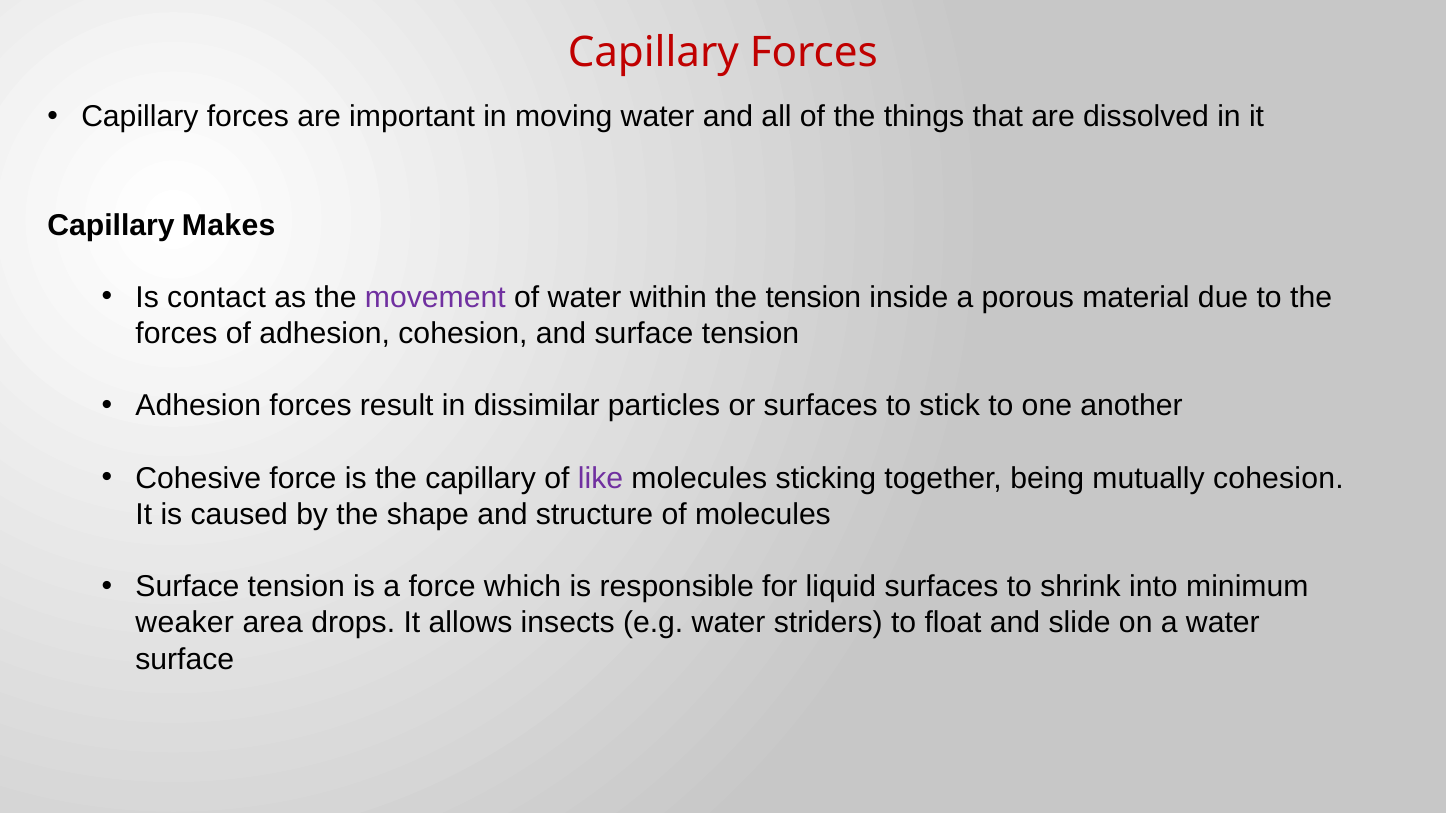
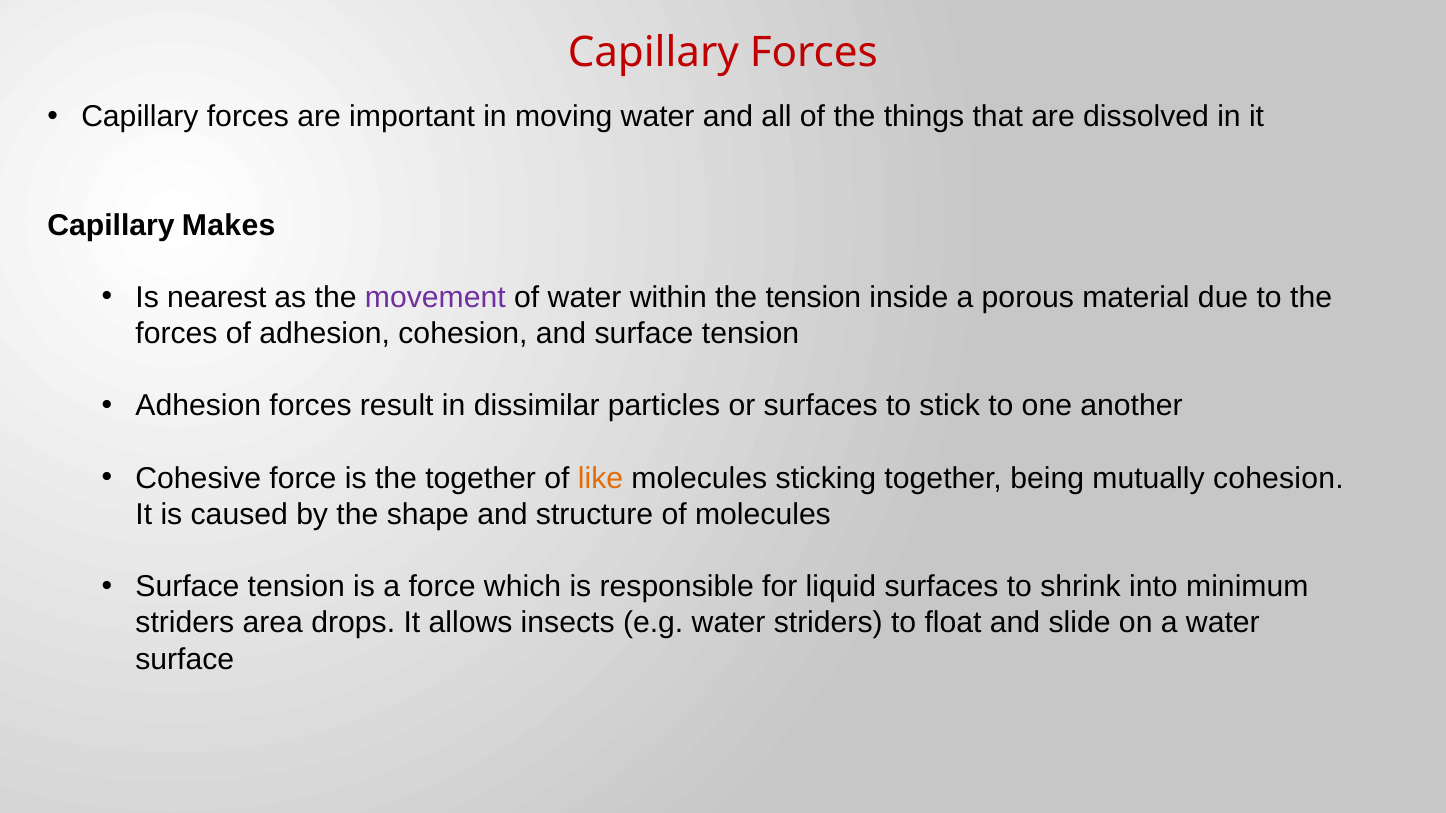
contact: contact -> nearest (217, 298)
the capillary: capillary -> together (481, 479)
like colour: purple -> orange (600, 479)
weaker: weaker -> striders (185, 623)
